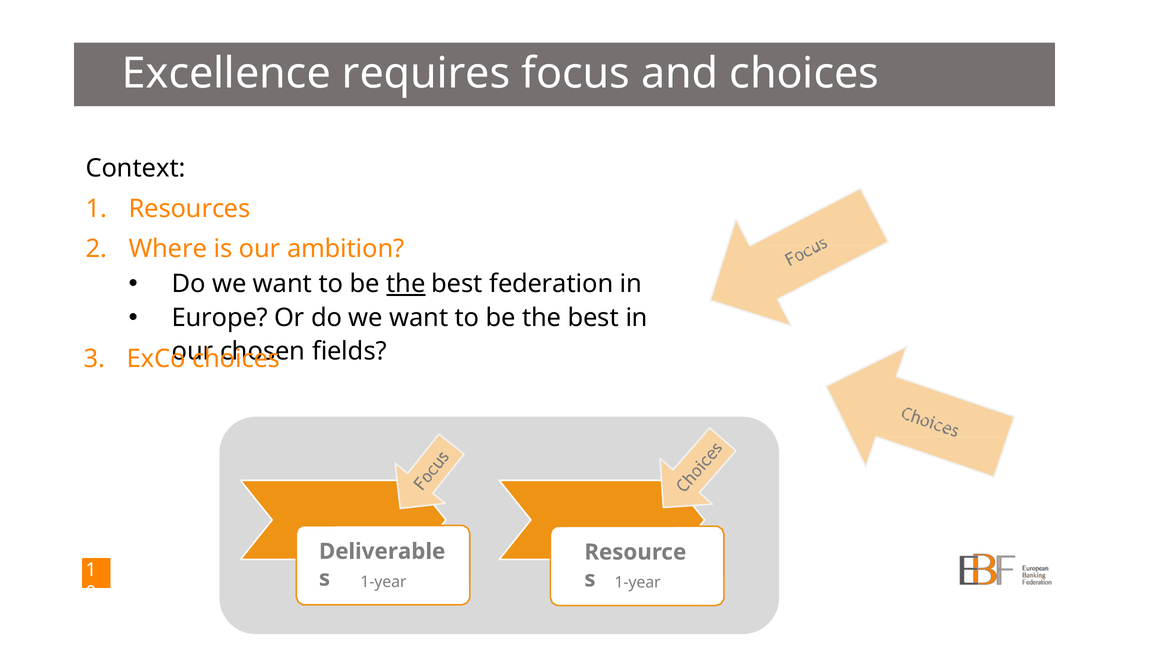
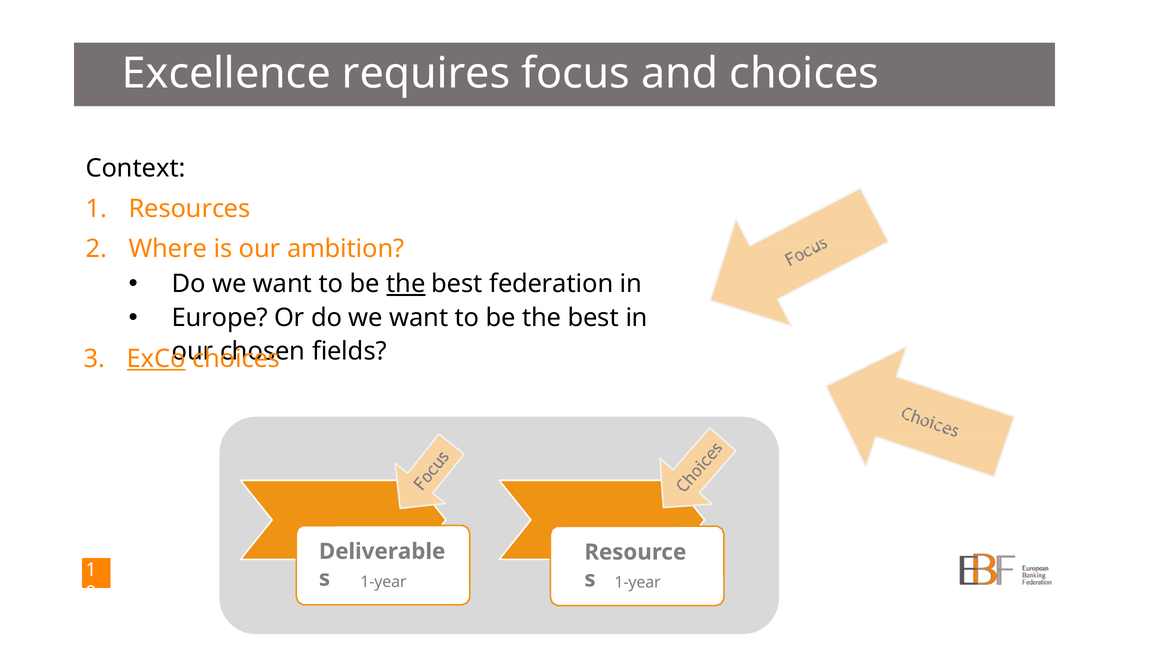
ExCo underline: none -> present (156, 359)
